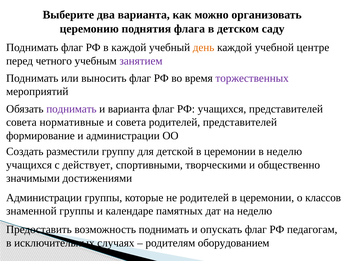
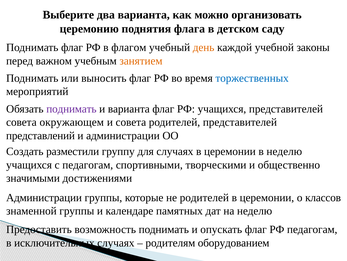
в каждой: каждой -> флагом (129, 47)
центре: центре -> законы (313, 47)
четного: четного -> важном (54, 61)
занятием colour: purple -> orange (141, 61)
торжественных colour: purple -> blue (252, 78)
нормативные: нормативные -> окружающем (72, 122)
формирование: формирование -> представлений (40, 135)
для детской: детской -> случаях (175, 151)
с действует: действует -> педагогам (88, 164)
